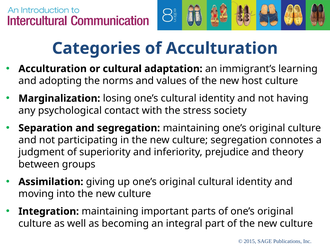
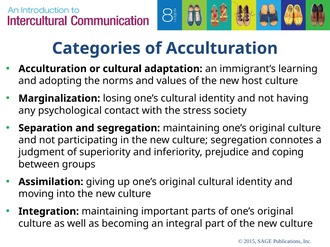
theory: theory -> coping (288, 152)
